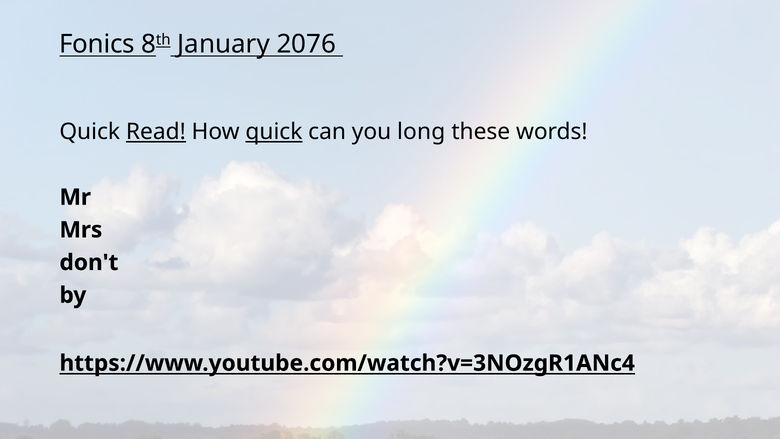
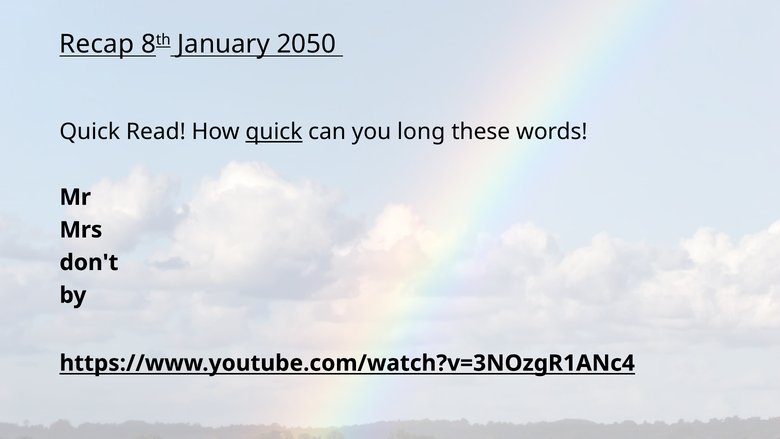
Fonics: Fonics -> Recap (97, 44)
2076: 2076 -> 2050 (306, 44)
Read underline: present -> none (156, 132)
